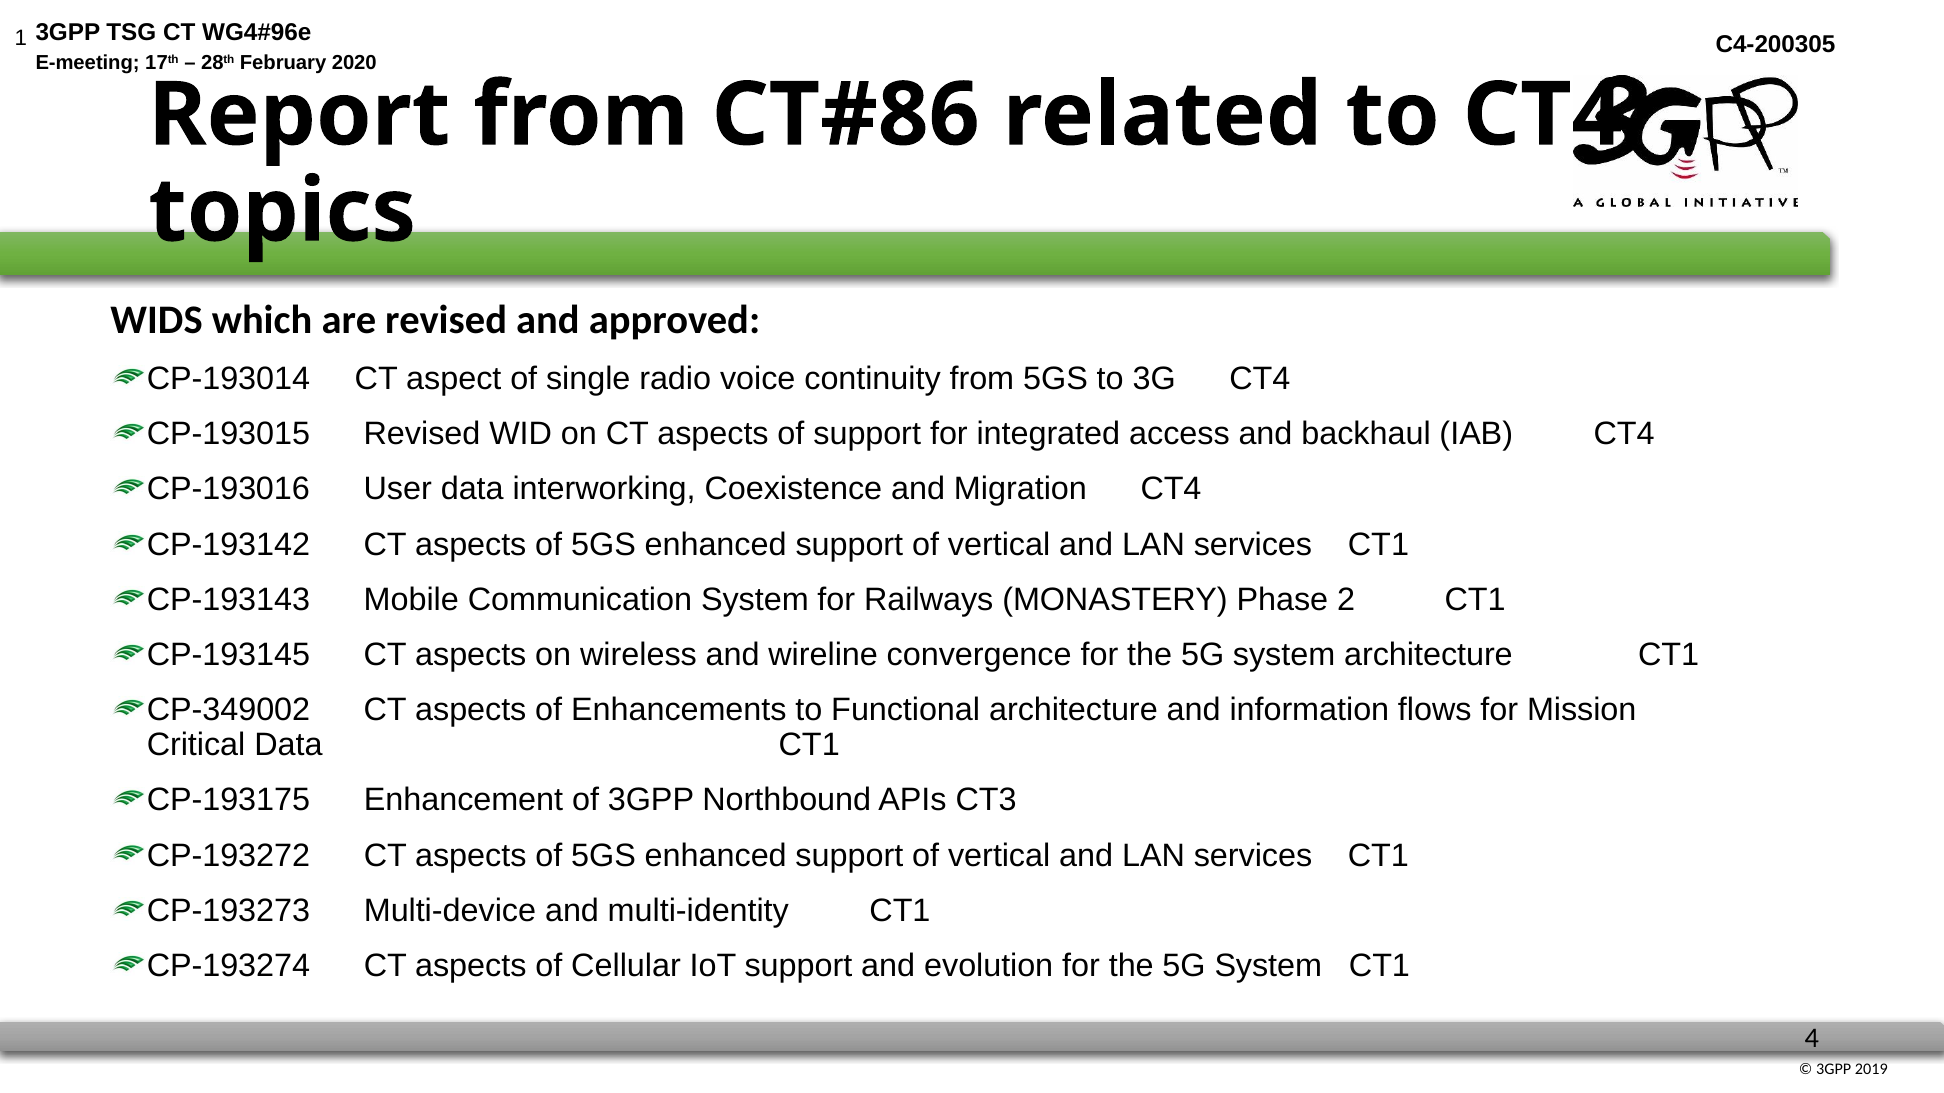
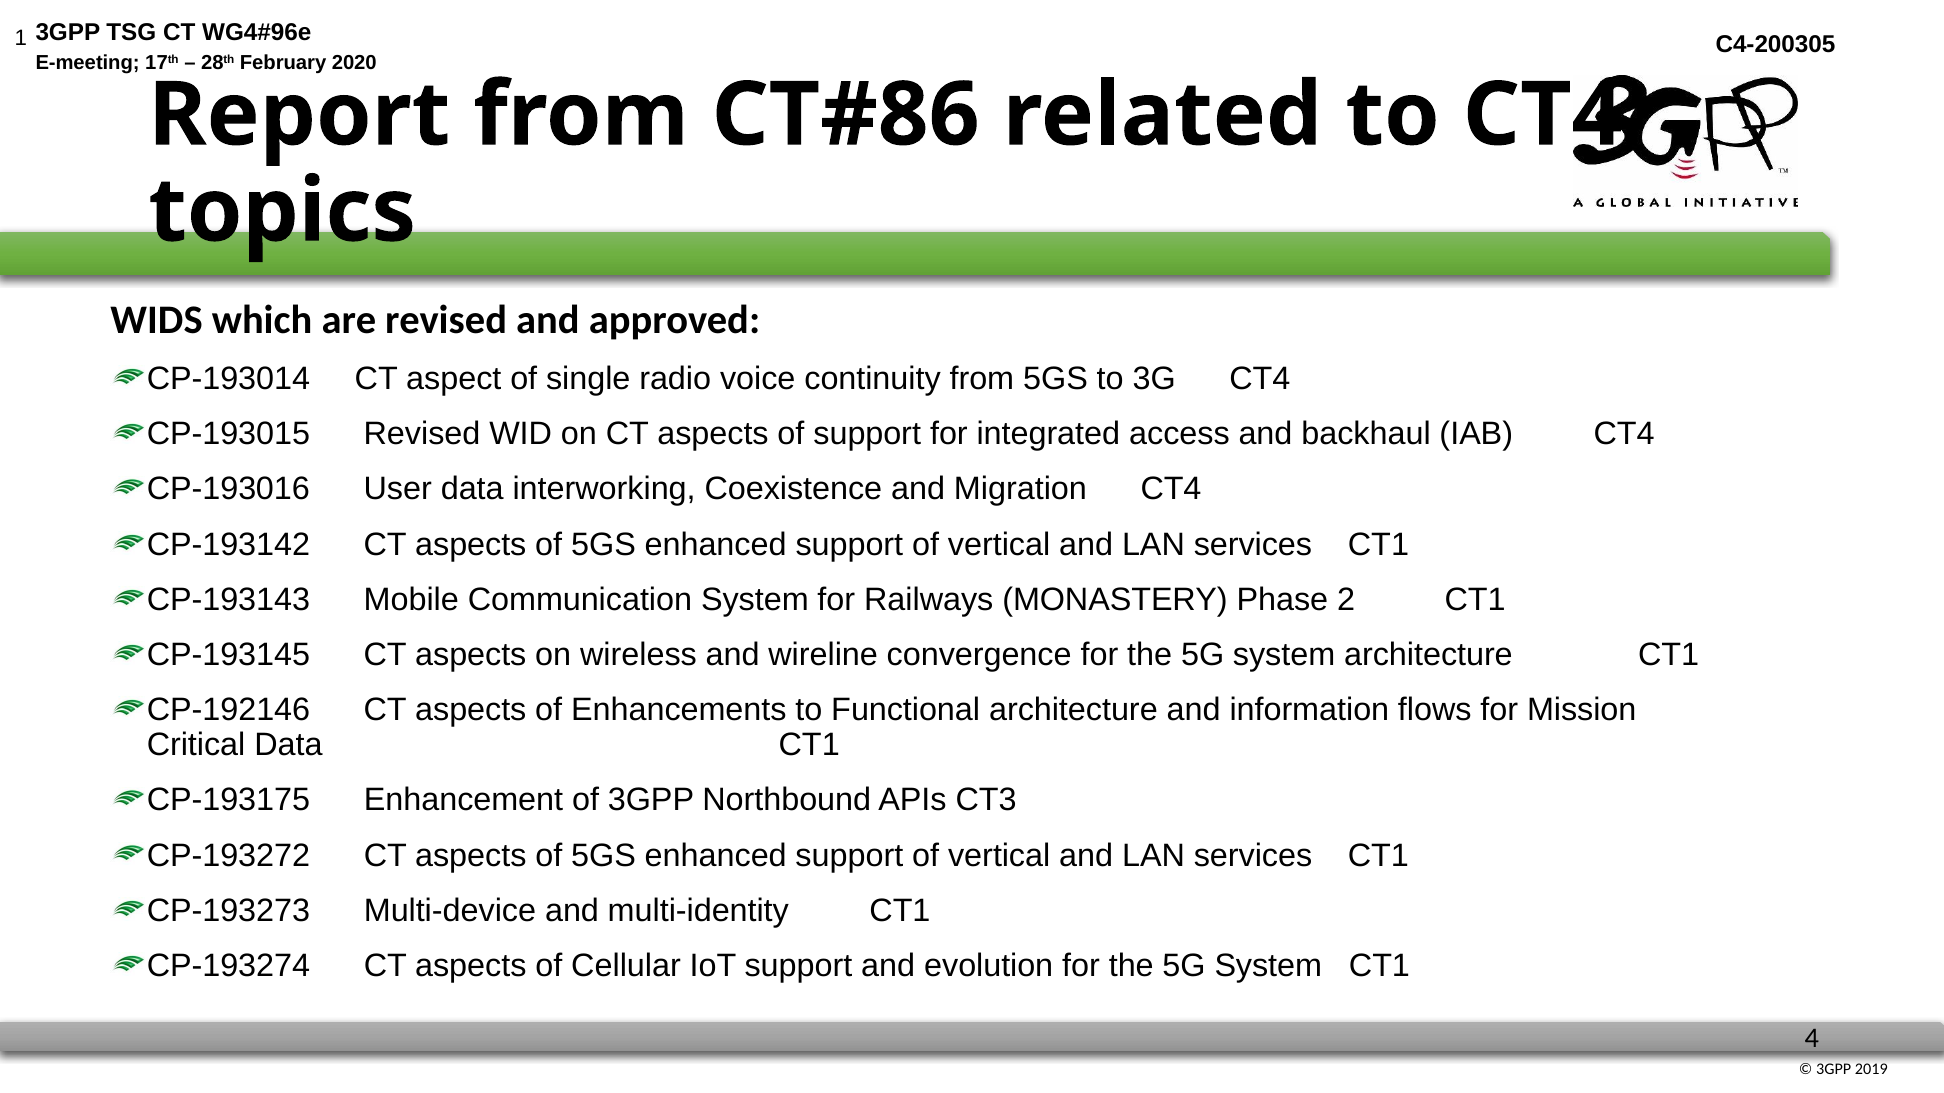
CP-349002: CP-349002 -> CP-192146 (229, 710)
